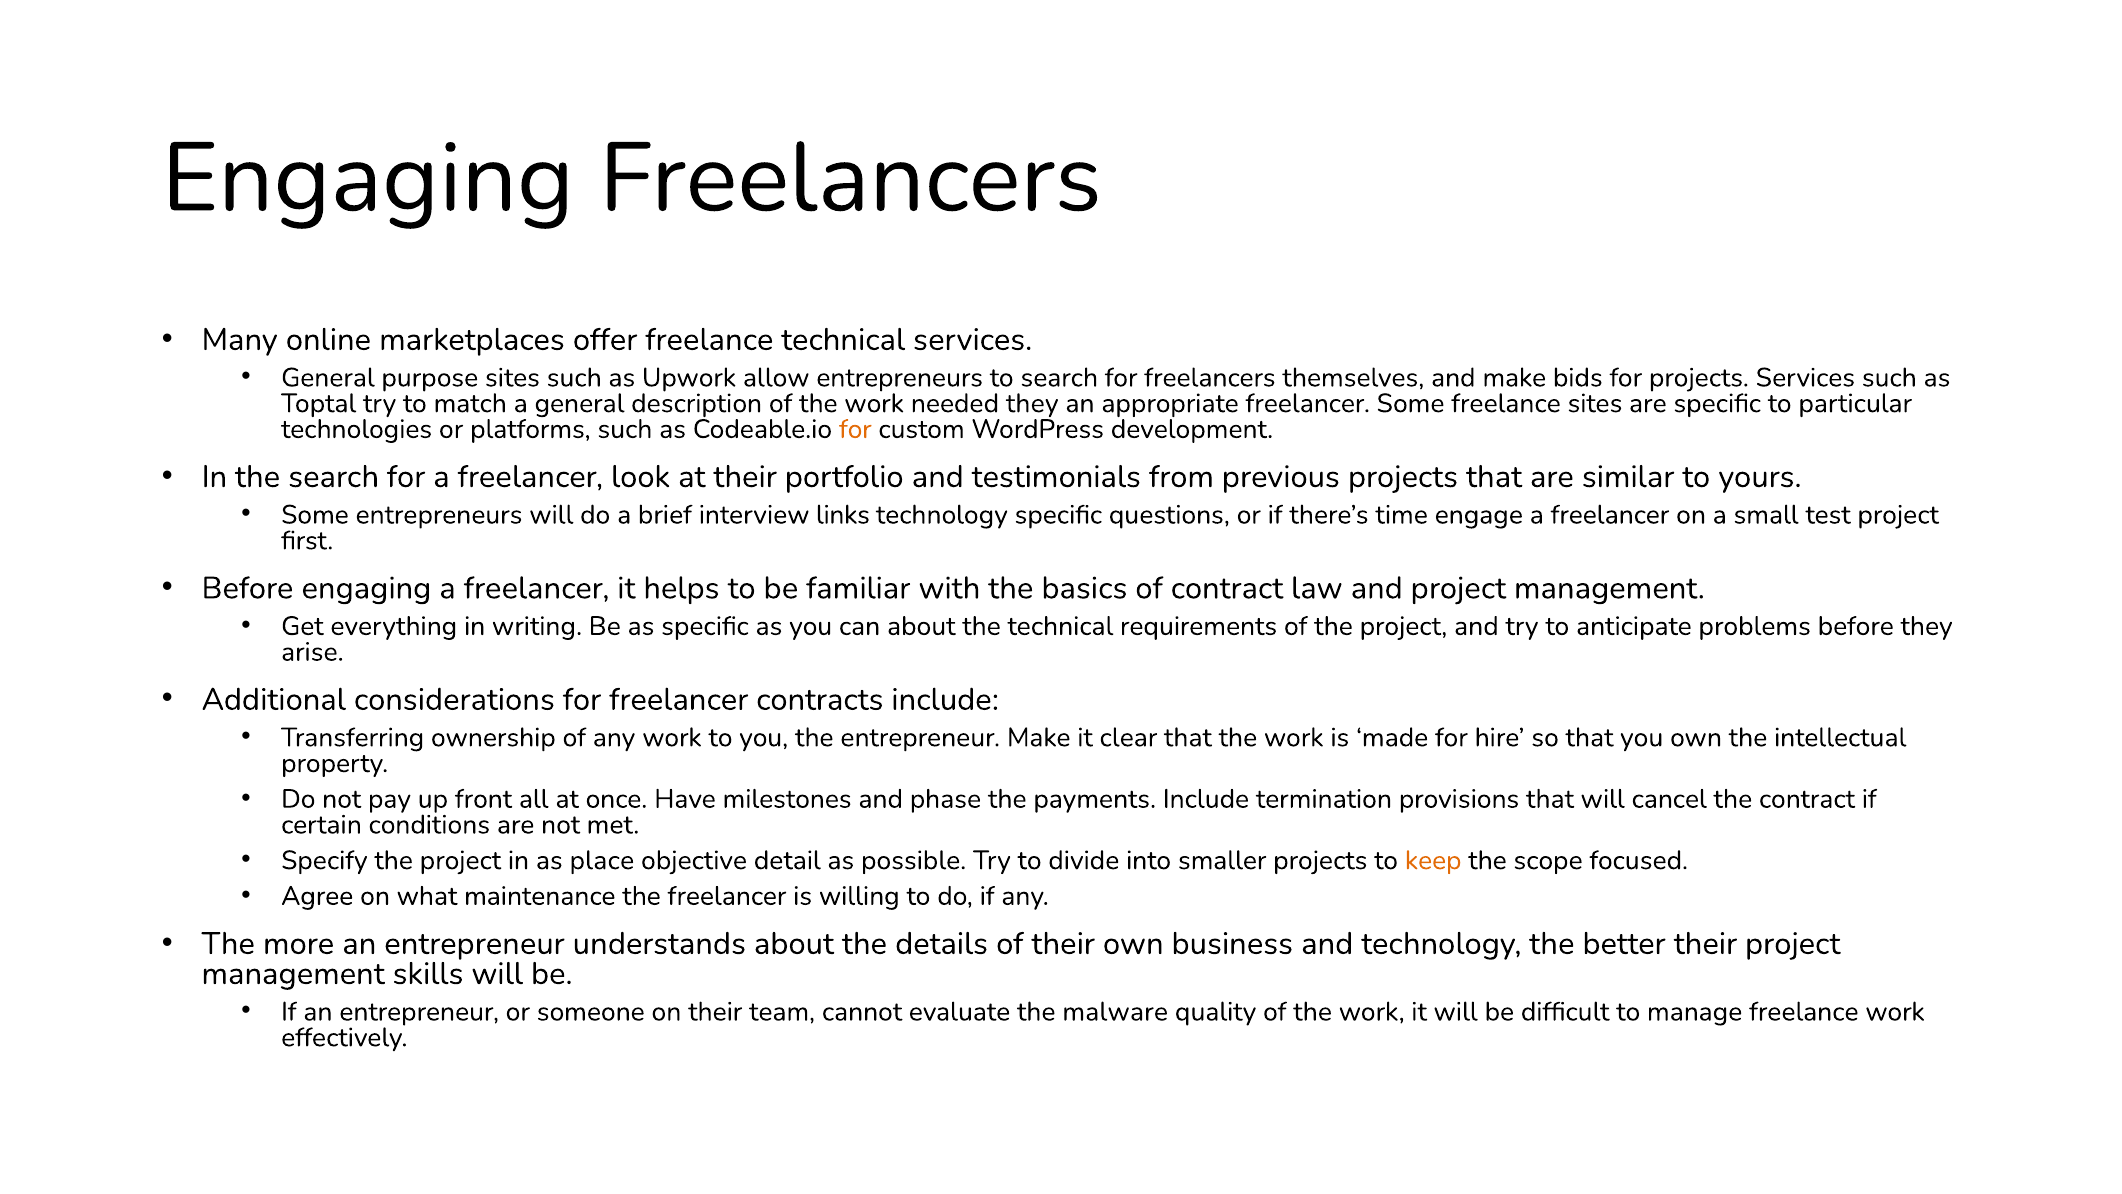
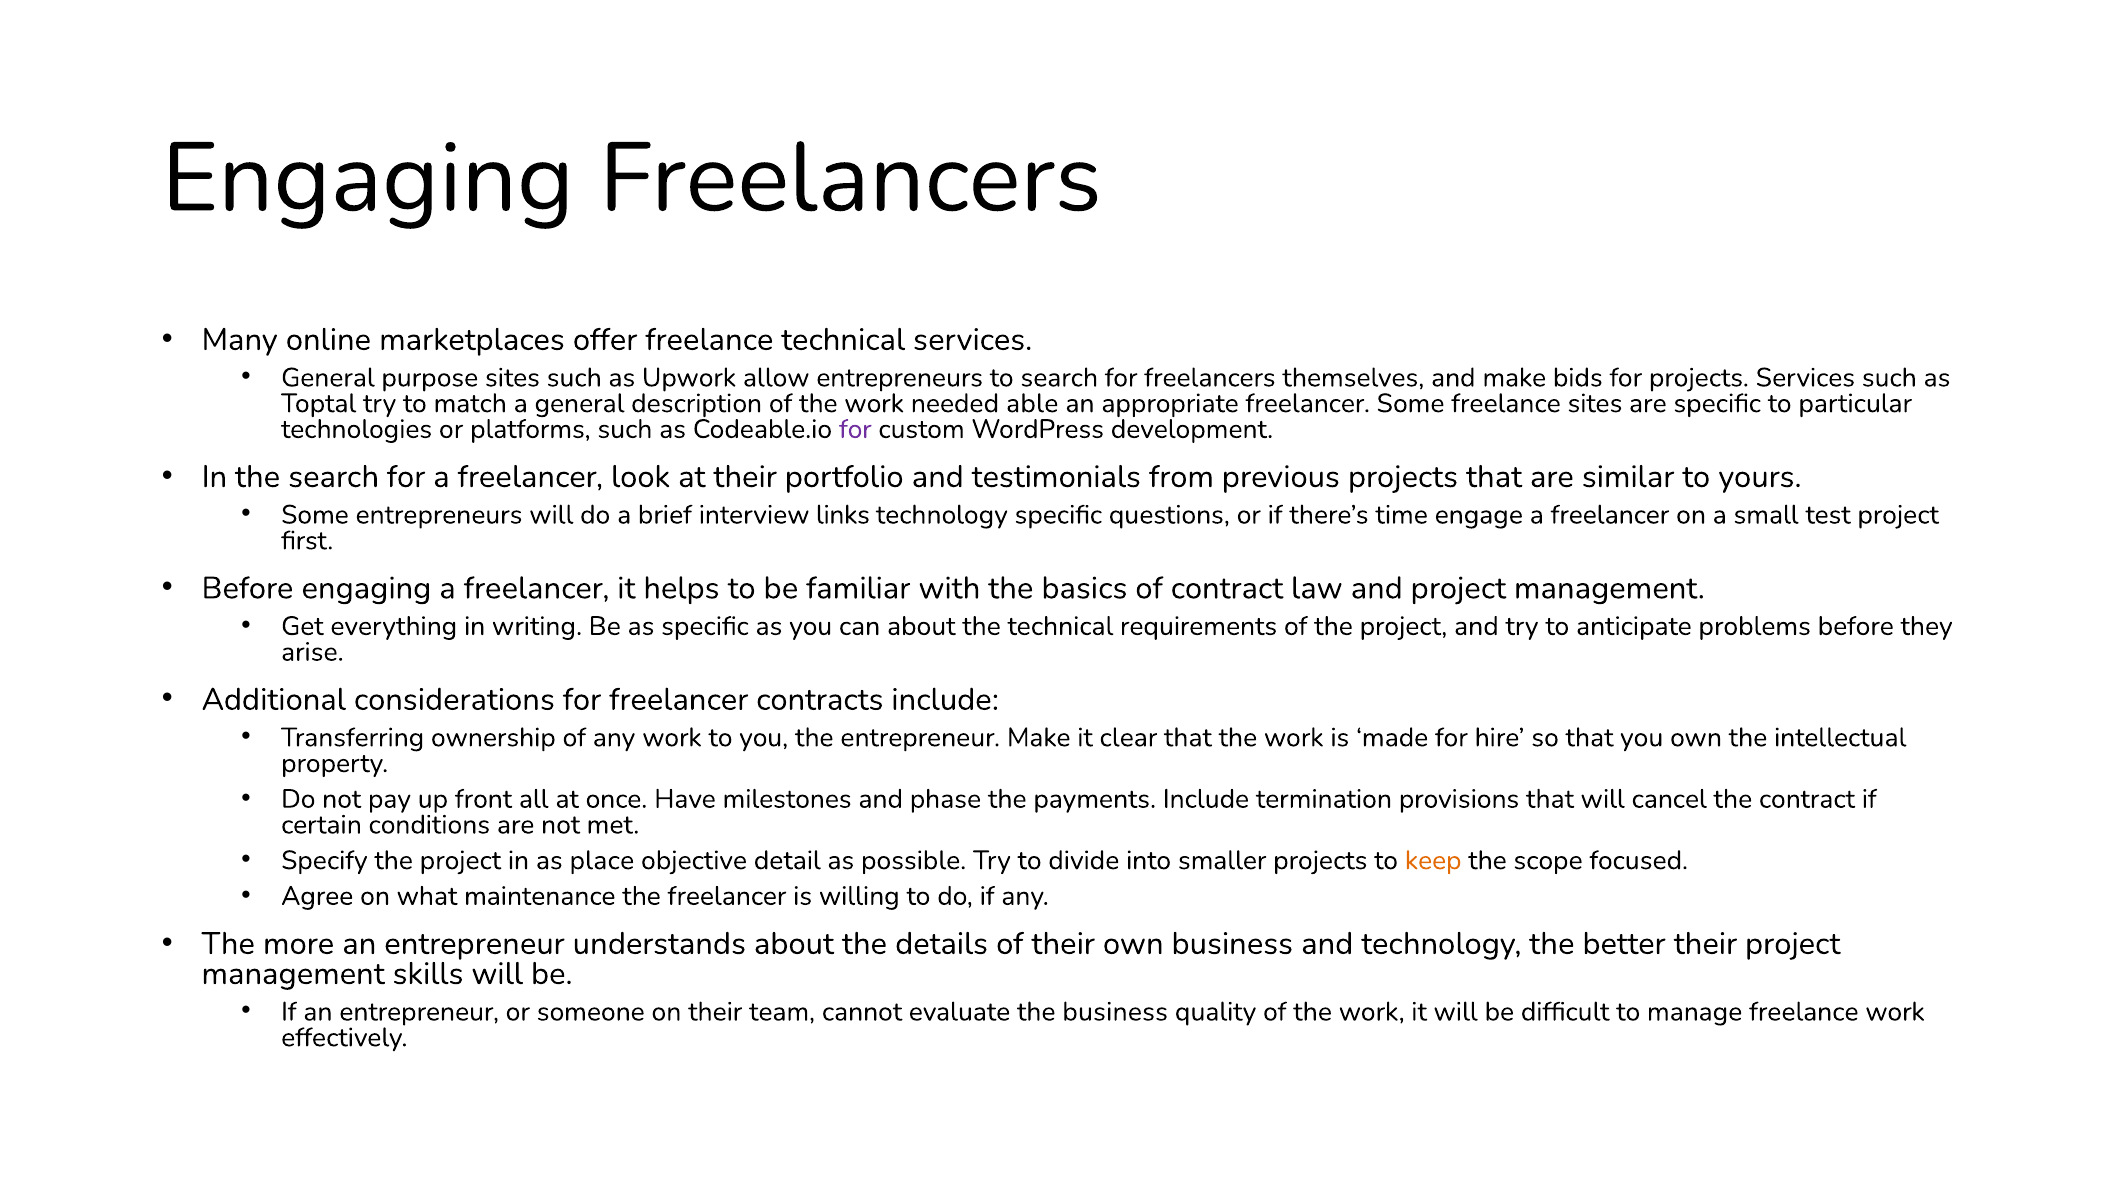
needed they: they -> able (1032, 403)
for colour: orange -> purple (855, 429)
the malware: malware -> business (1115, 1011)
